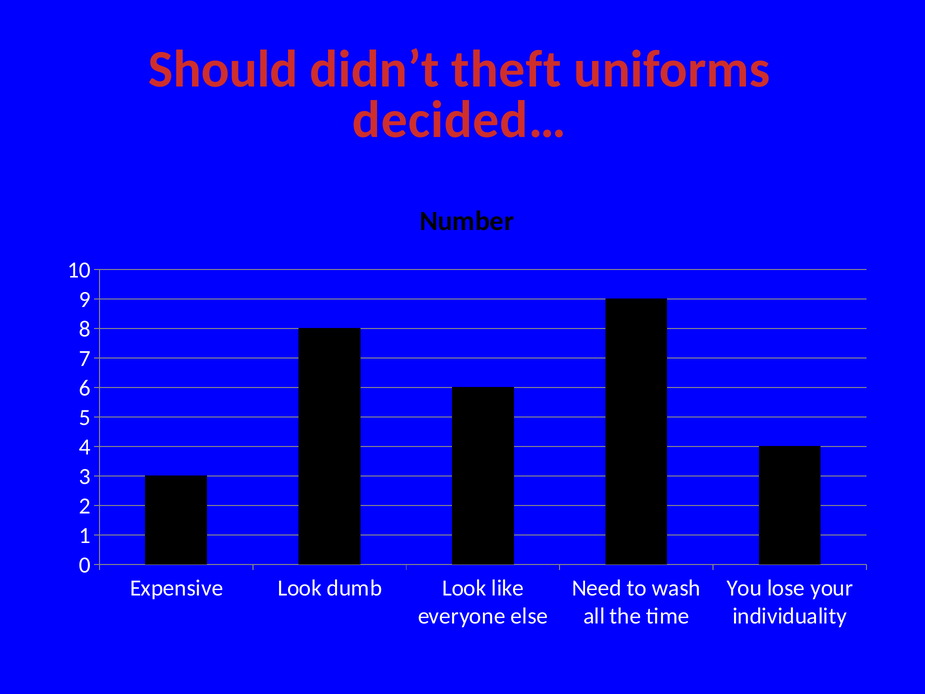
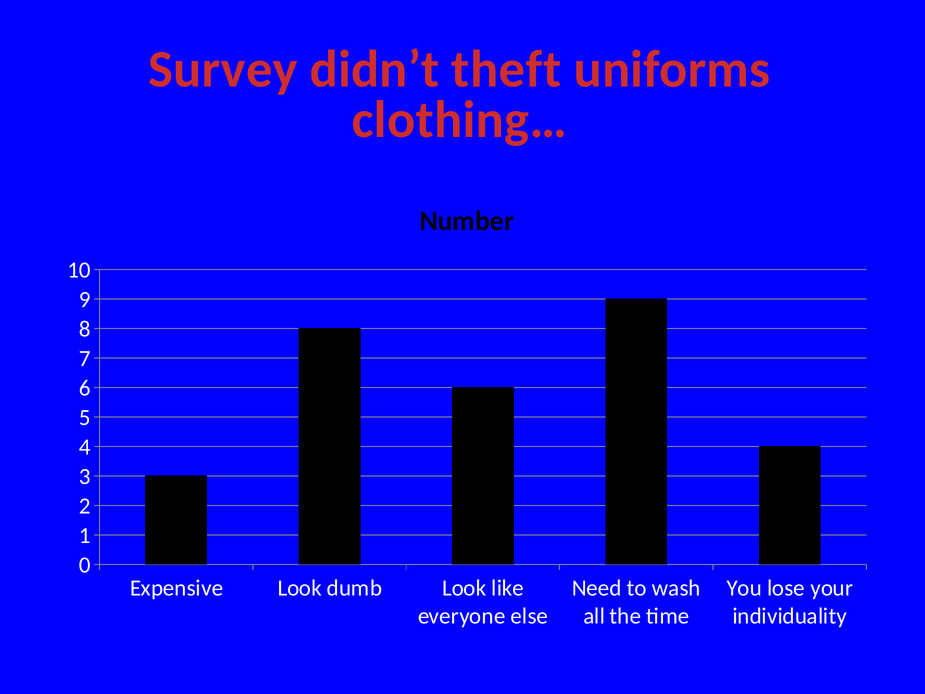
Should: Should -> Survey (223, 69)
decided…: decided… -> clothing… (459, 120)
